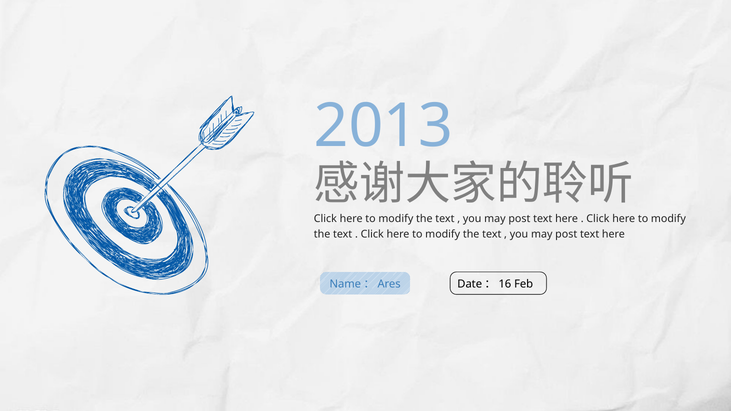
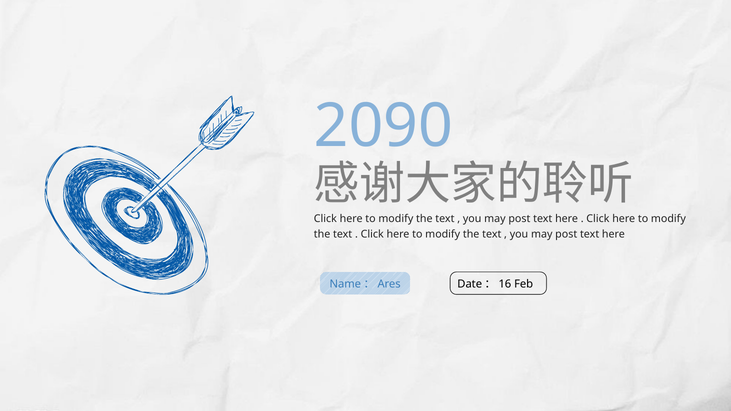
2013: 2013 -> 2090 (383, 126)
